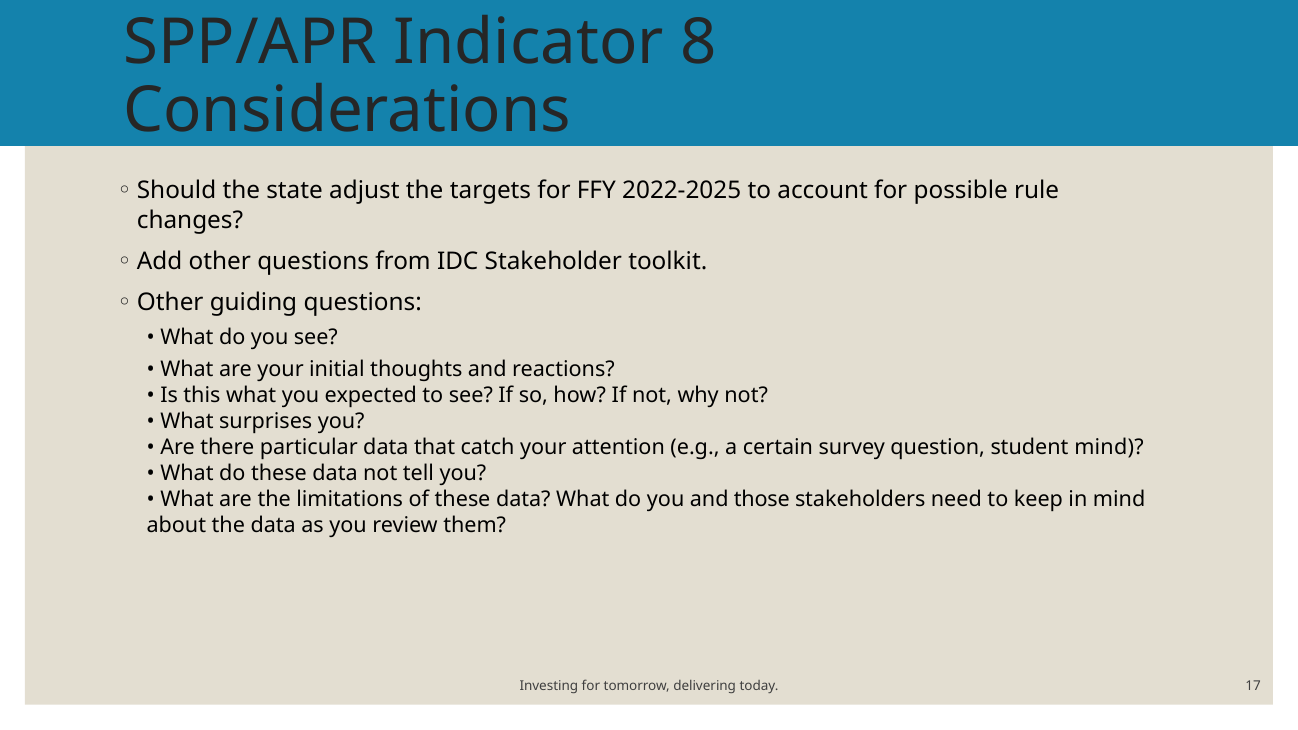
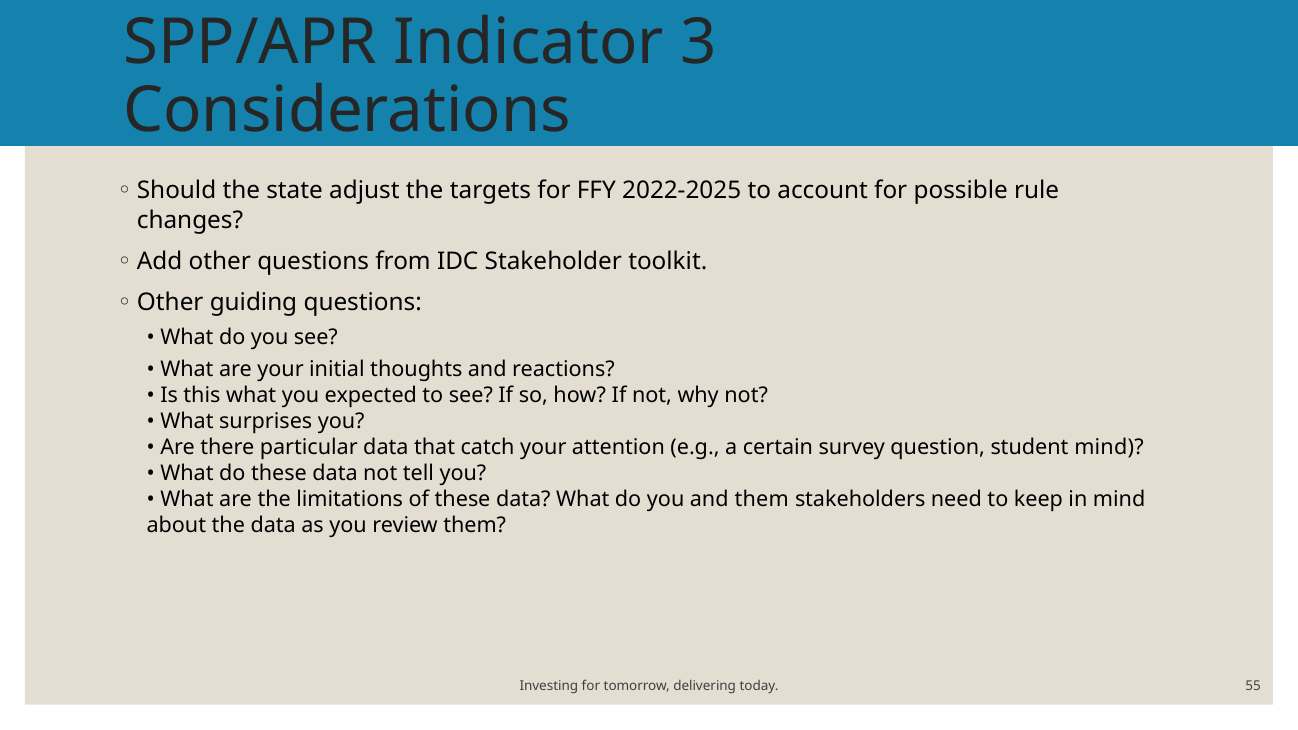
8: 8 -> 3 (699, 42)
and those: those -> them (762, 499)
17: 17 -> 55 (1253, 687)
